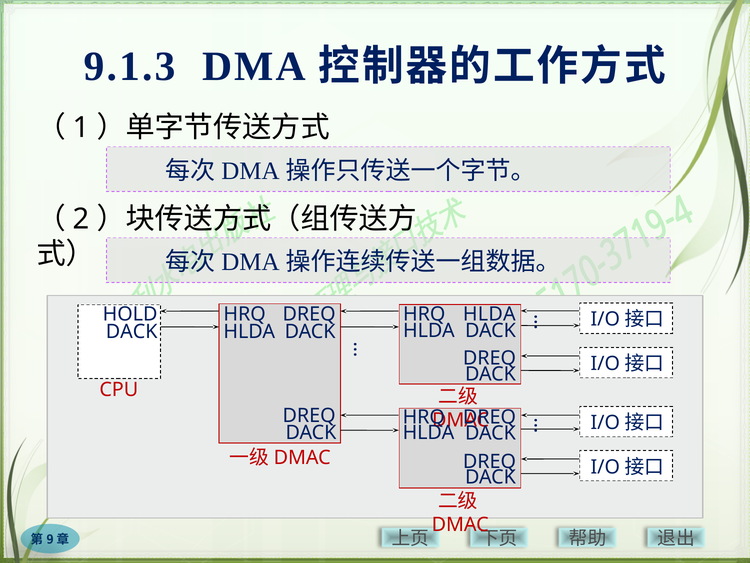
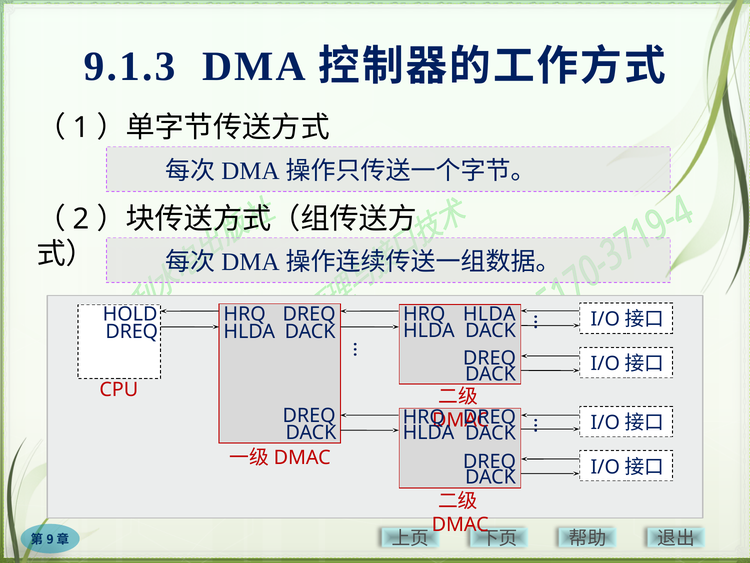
DACK: DACK -> DREQ (132, 331)
